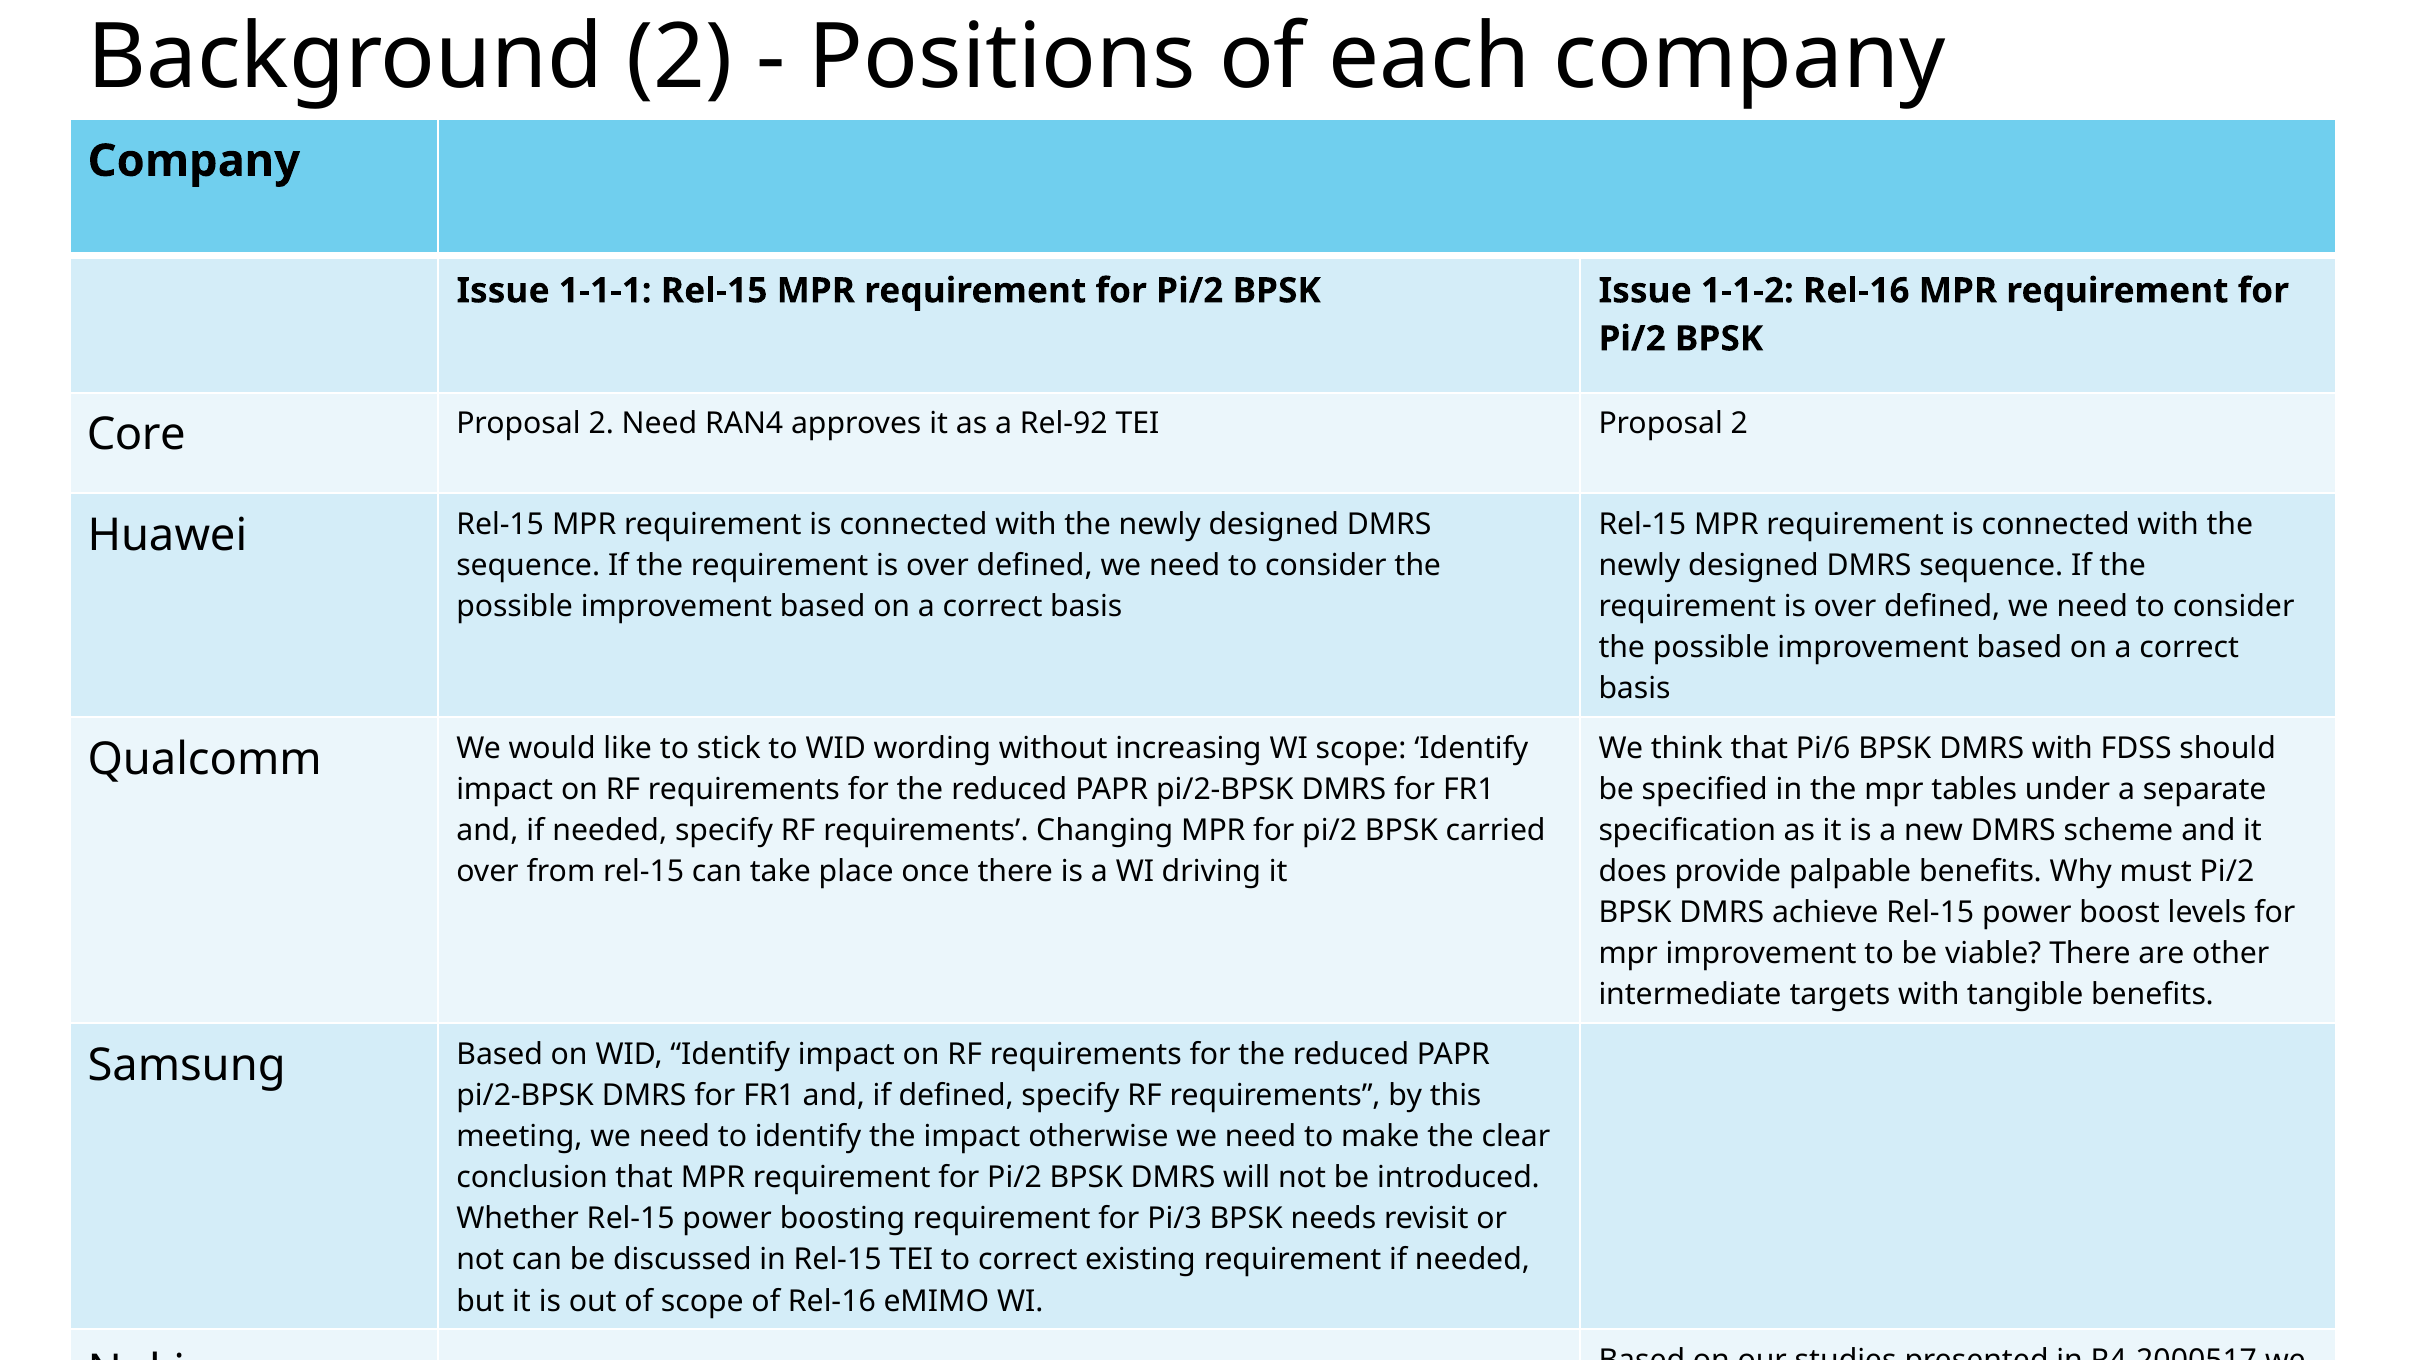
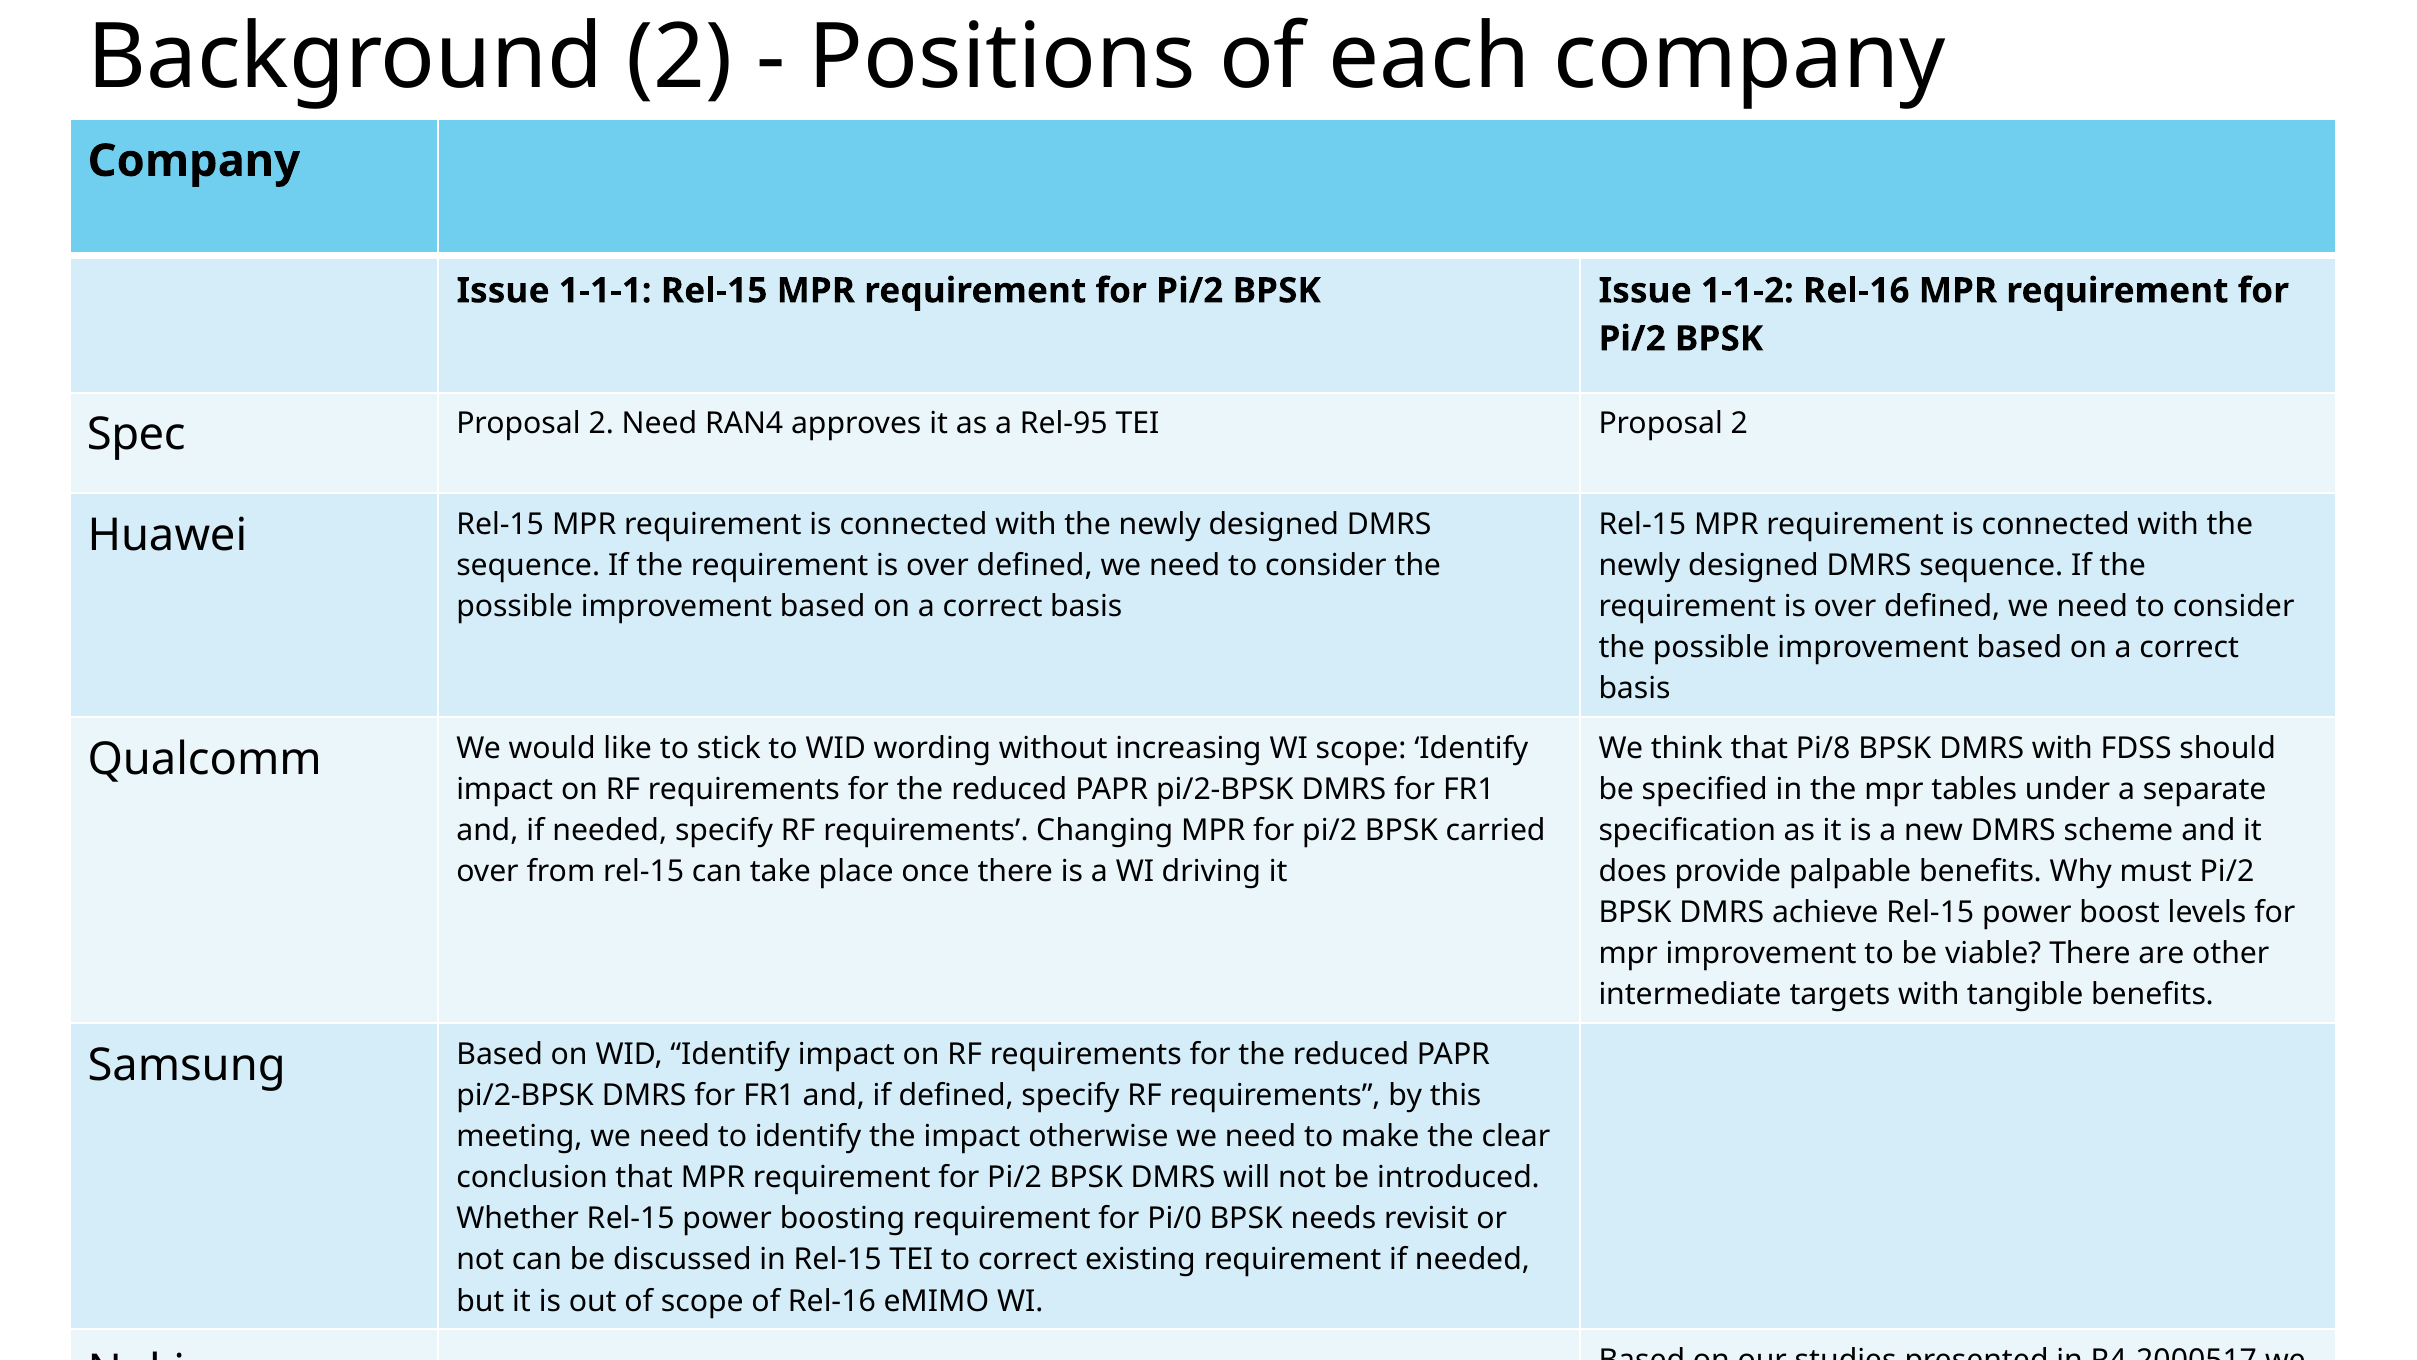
Core: Core -> Spec (136, 435)
Rel-92: Rel-92 -> Rel-95 (1064, 424)
Pi/6: Pi/6 -> Pi/8 (1823, 748)
Pi/3: Pi/3 -> Pi/0 (1175, 1219)
